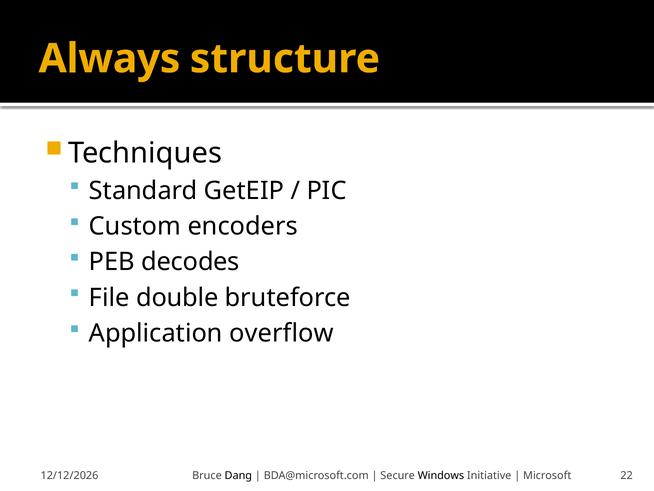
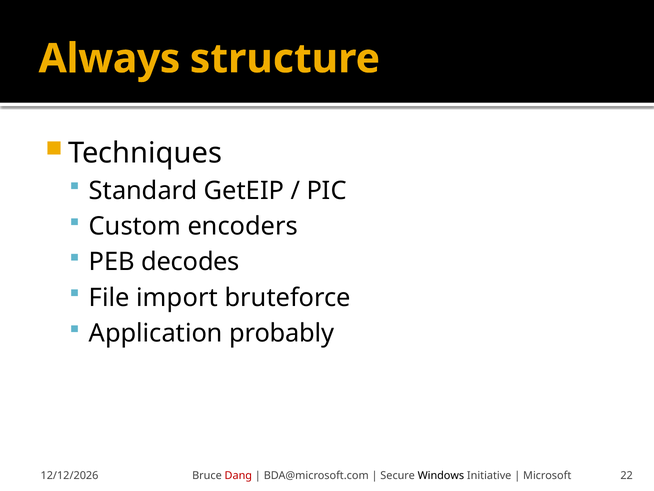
double: double -> import (177, 297)
overflow: overflow -> probably (282, 333)
Dang colour: black -> red (238, 475)
